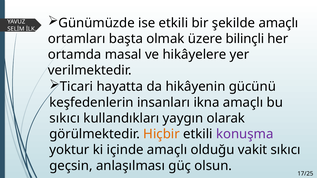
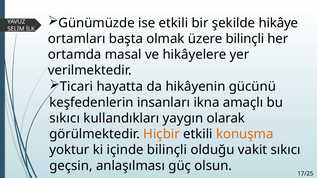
şekilde amaçlı: amaçlı -> hikâye (278, 23)
konuşma colour: purple -> orange (245, 134)
içinde amaçlı: amaçlı -> bilinçli (167, 150)
